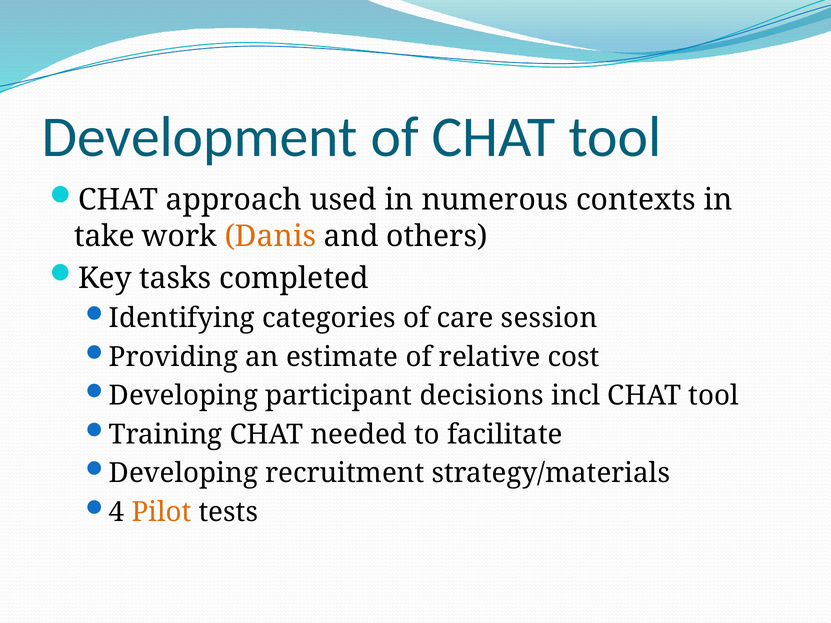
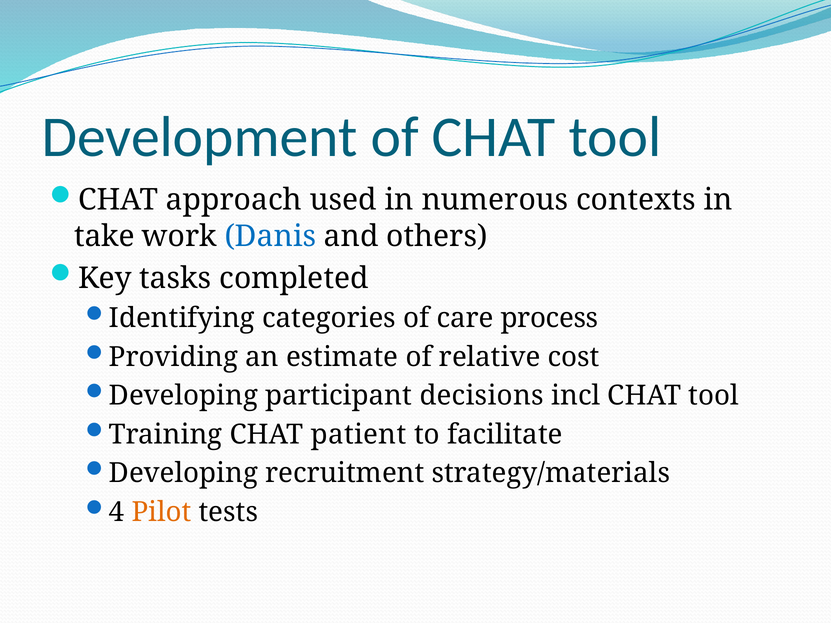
Danis colour: orange -> blue (270, 236)
session: session -> process (549, 318)
needed: needed -> patient (359, 435)
